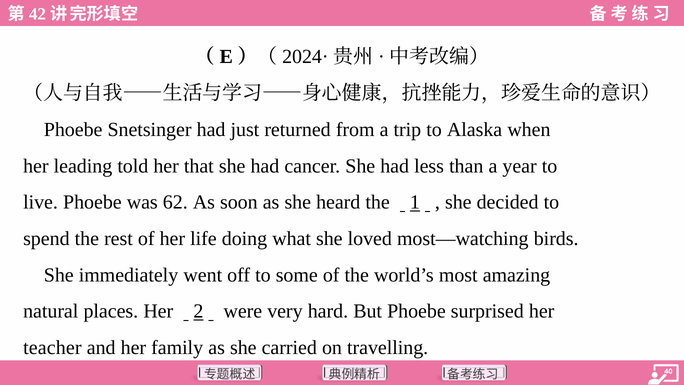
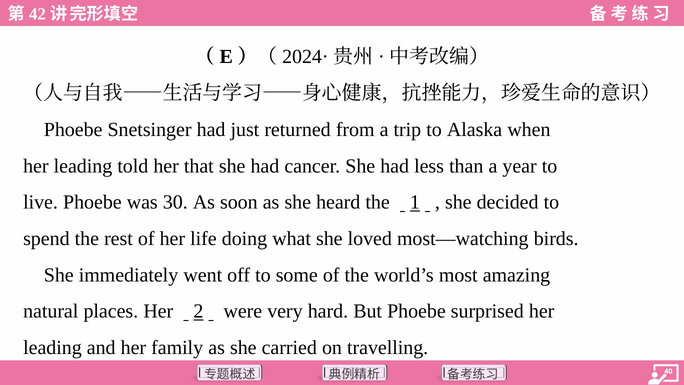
62: 62 -> 30 (175, 202)
teacher: teacher -> leading (52, 348)
